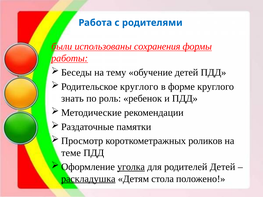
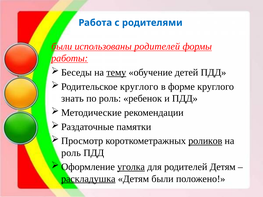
использованы сохранения: сохранения -> родителей (157, 46)
тему underline: none -> present (116, 73)
роликов underline: none -> present (205, 141)
теме: теме -> роль (71, 153)
родителей Детей: Детей -> Детям (223, 167)
Детям стола: стола -> были (163, 179)
